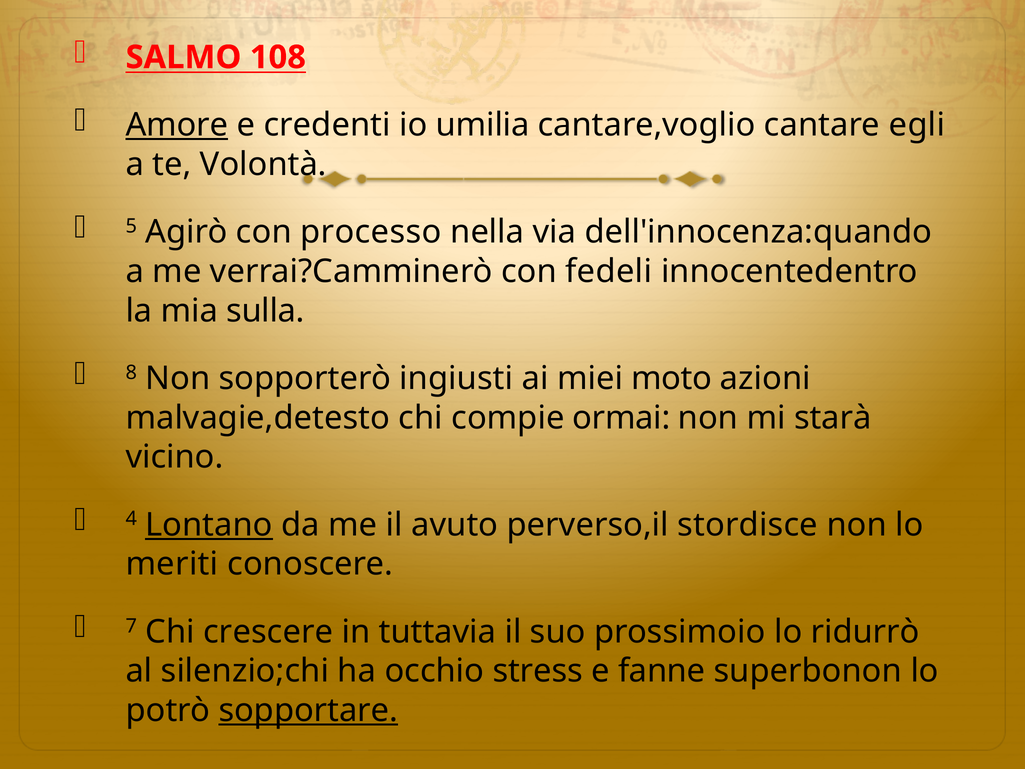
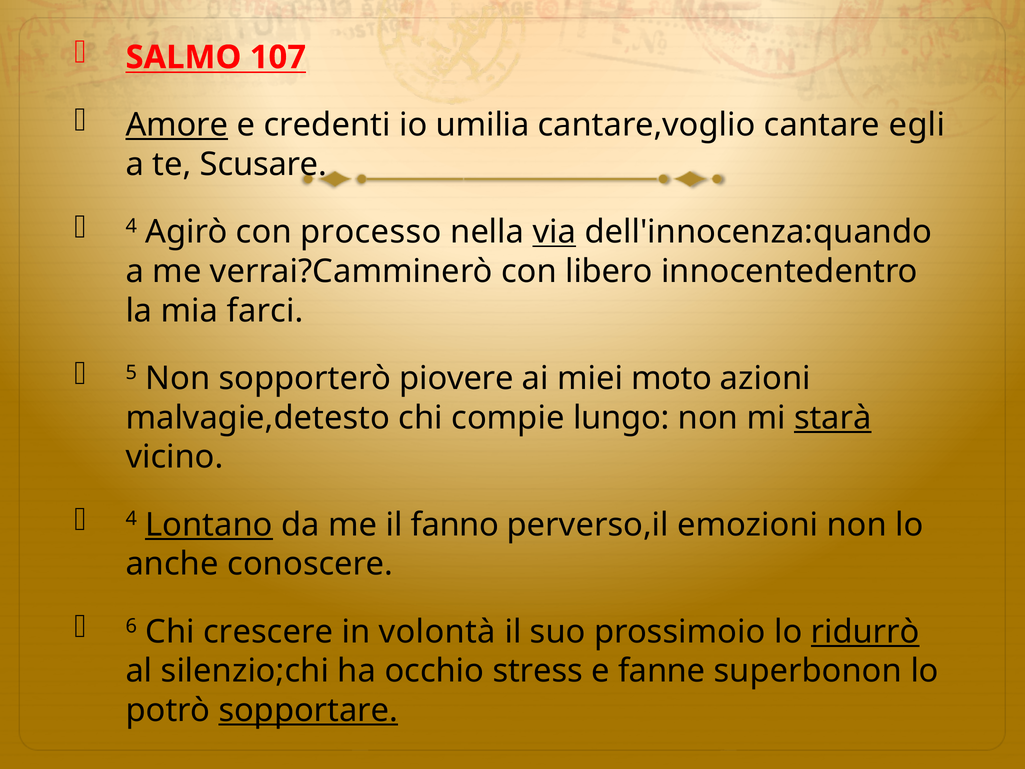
108: 108 -> 107 (278, 57)
Volontà: Volontà -> Scusare (263, 164)
5: 5 -> 4 (131, 226)
via underline: none -> present (554, 232)
fedeli: fedeli -> libero (609, 271)
sulla: sulla -> farci (265, 311)
8: 8 -> 5 (131, 372)
ingiusti: ingiusti -> piovere (456, 378)
ormai: ormai -> lungo (621, 418)
starà underline: none -> present (833, 418)
avuto: avuto -> fanno (455, 525)
stordisce: stordisce -> emozioni (748, 525)
meriti: meriti -> anche (172, 564)
7: 7 -> 6 (131, 626)
tuttavia: tuttavia -> volontà (437, 632)
ridurrò underline: none -> present (865, 632)
